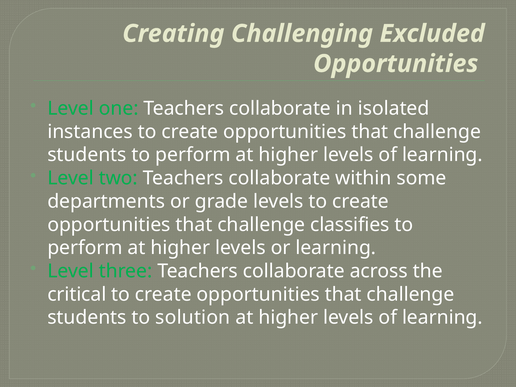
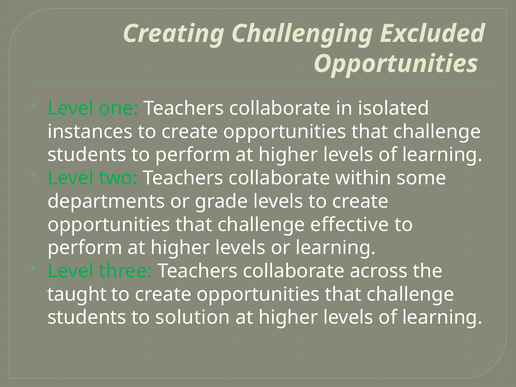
classifies: classifies -> effective (350, 225)
critical: critical -> taught (77, 294)
